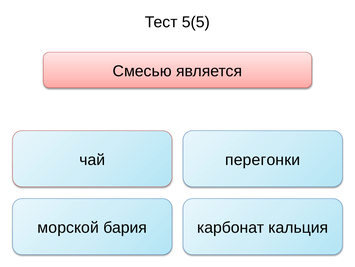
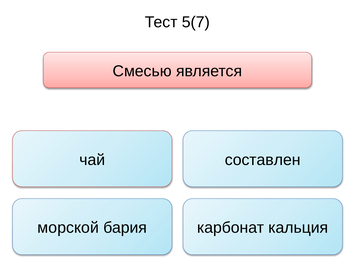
5(5: 5(5 -> 5(7 (196, 22)
перегонки: перегонки -> составлен (263, 159)
